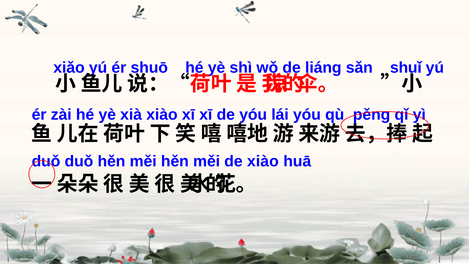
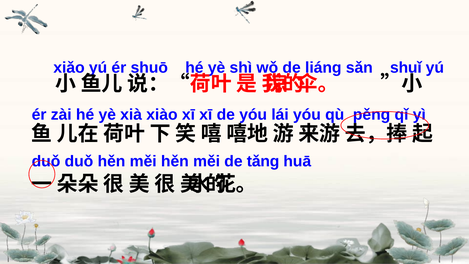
de xiào: xiào -> tǎnɡ (263, 161)
